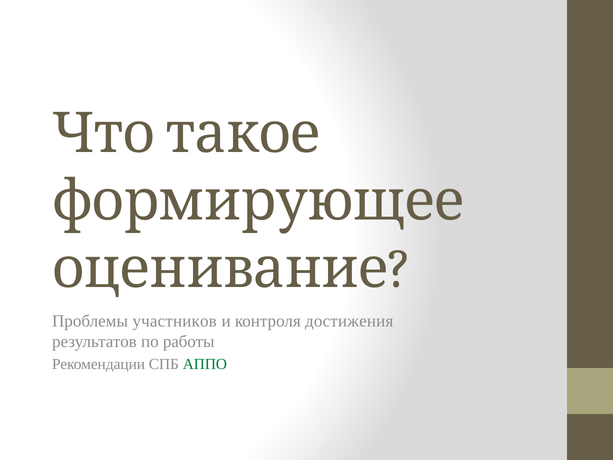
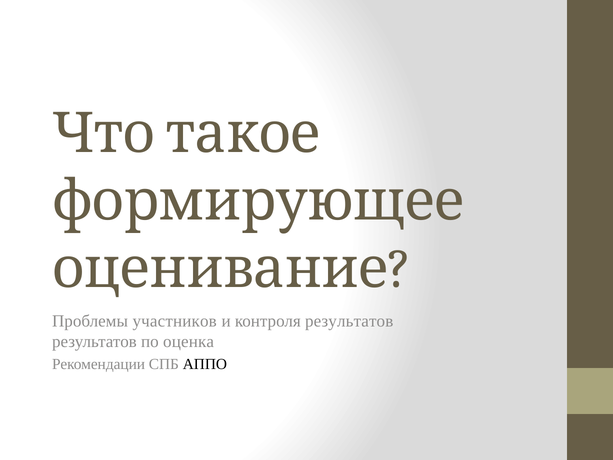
контроля достижения: достижения -> результатов (349, 321)
работы: работы -> оценка (189, 341)
АППО colour: green -> black (205, 364)
